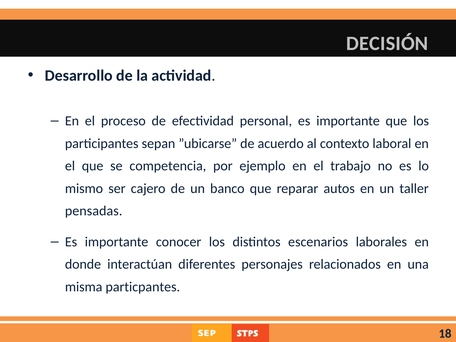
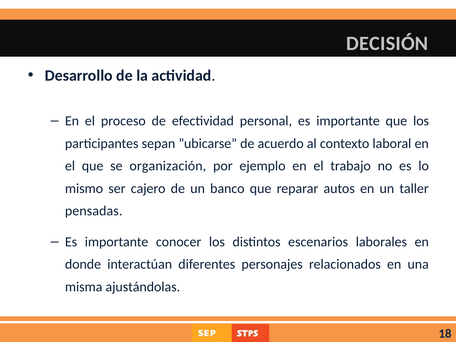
competencia: competencia -> organización (168, 166)
particpantes: particpantes -> ajustándolas (143, 287)
